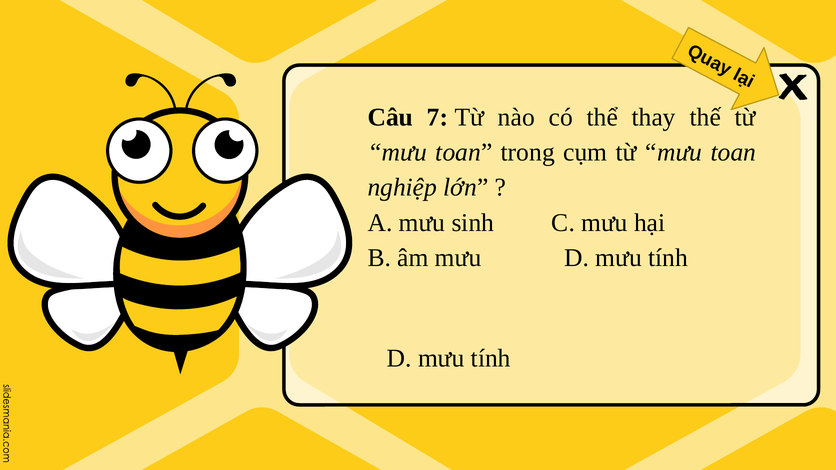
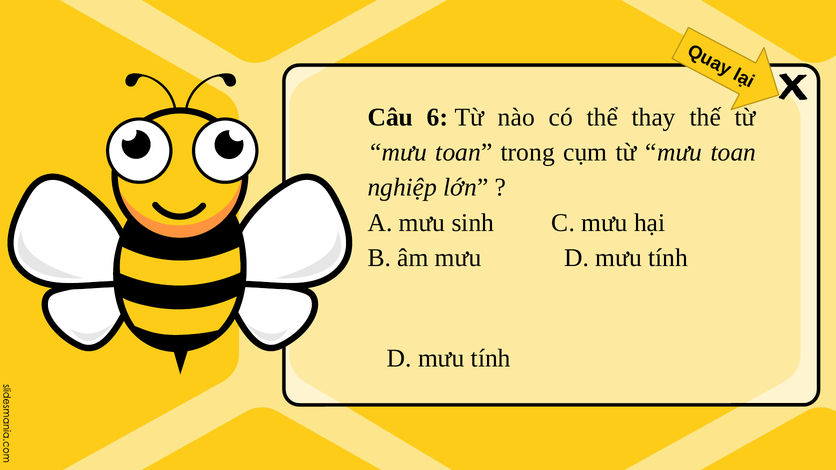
7: 7 -> 6 (438, 117)
